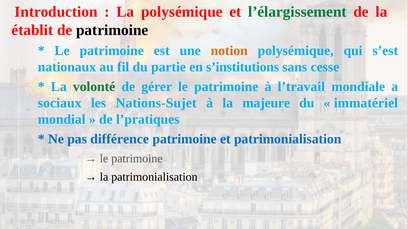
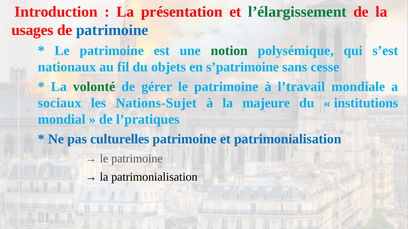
La polysémique: polysémique -> présentation (182, 12)
établit: établit -> usages (32, 30)
patrimoine colour: black -> blue (112, 30)
notion colour: orange -> green (229, 51)
partie: partie -> objets (169, 67)
s’institutions: s’institutions -> s’patrimoine (243, 67)
immatériel: immatériel -> institutions (366, 103)
différence: différence -> culturelles (120, 139)
